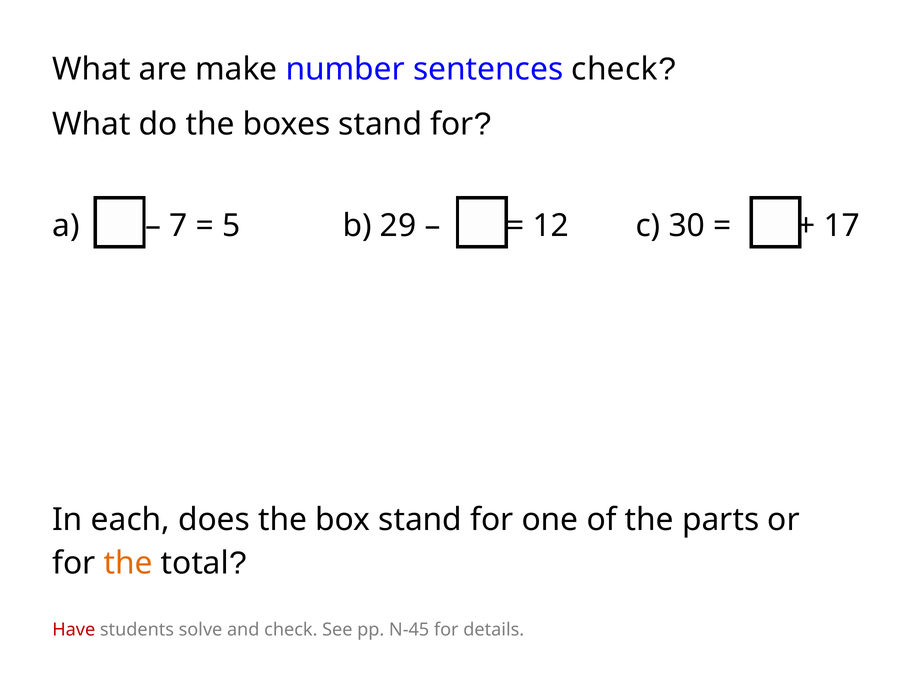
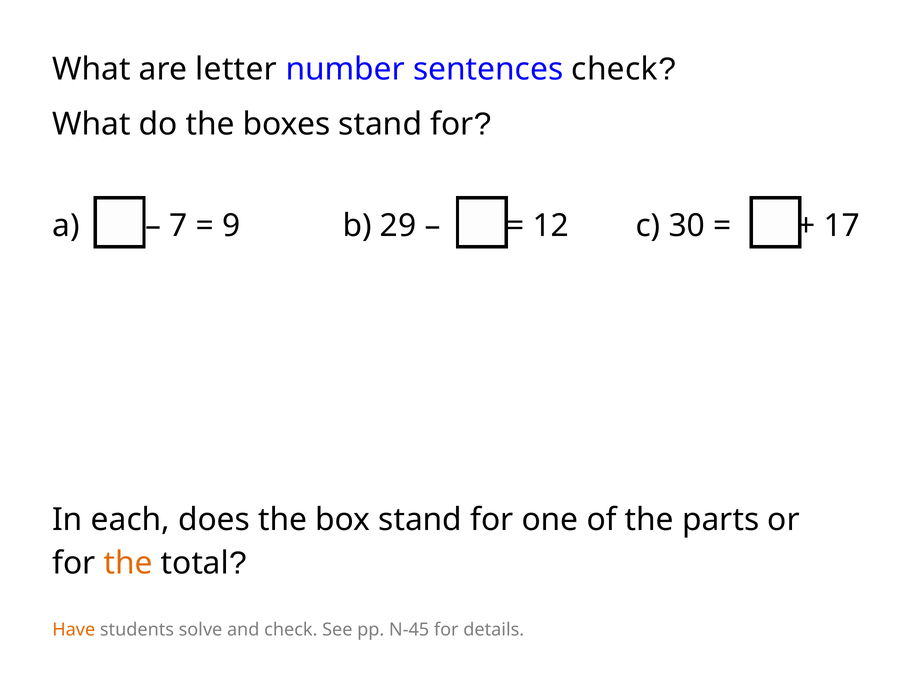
make: make -> letter (236, 69)
5: 5 -> 9 (231, 226)
Have colour: red -> orange (74, 630)
